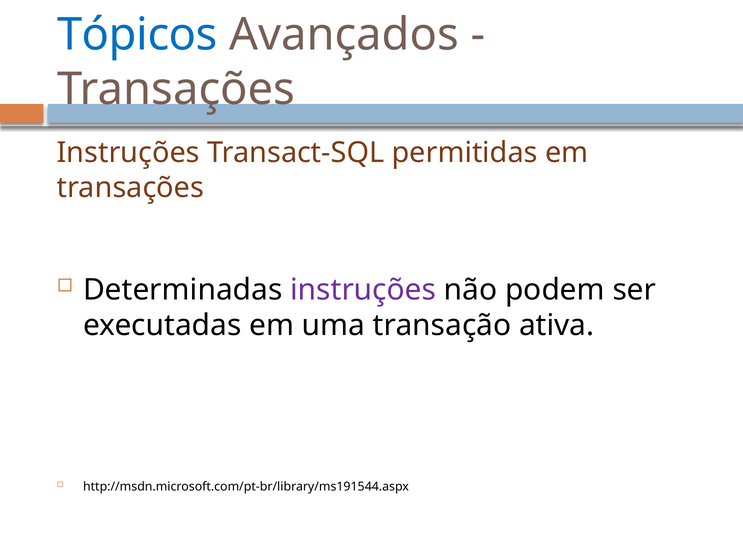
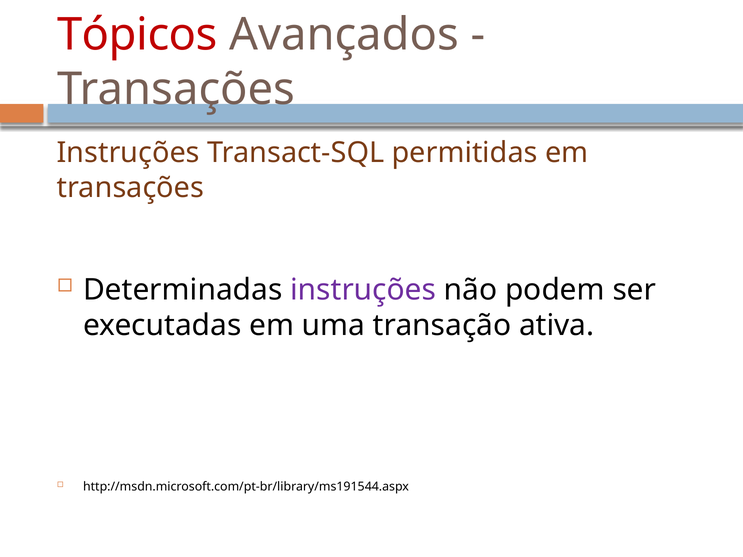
Tópicos colour: blue -> red (137, 35)
